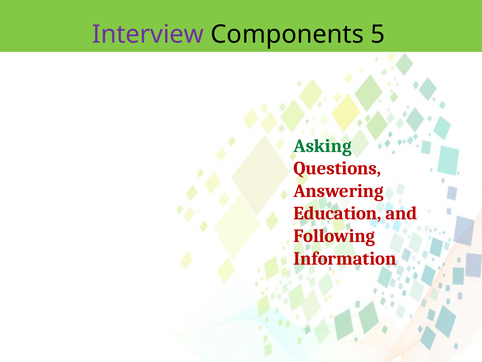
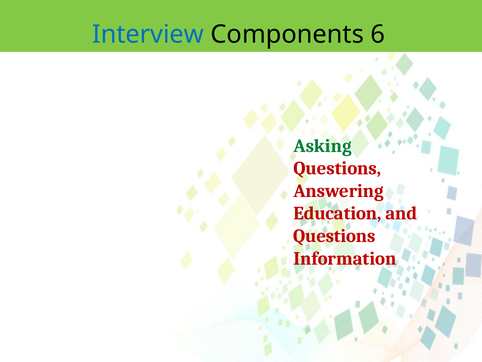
Interview colour: purple -> blue (148, 34)
5: 5 -> 6 (378, 34)
Following: Following -> Questions (334, 236)
